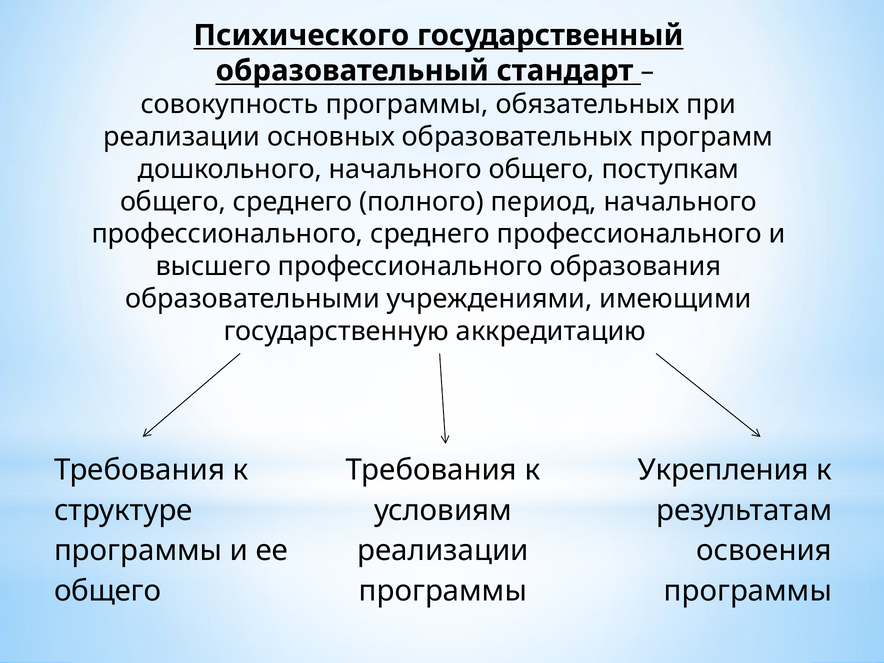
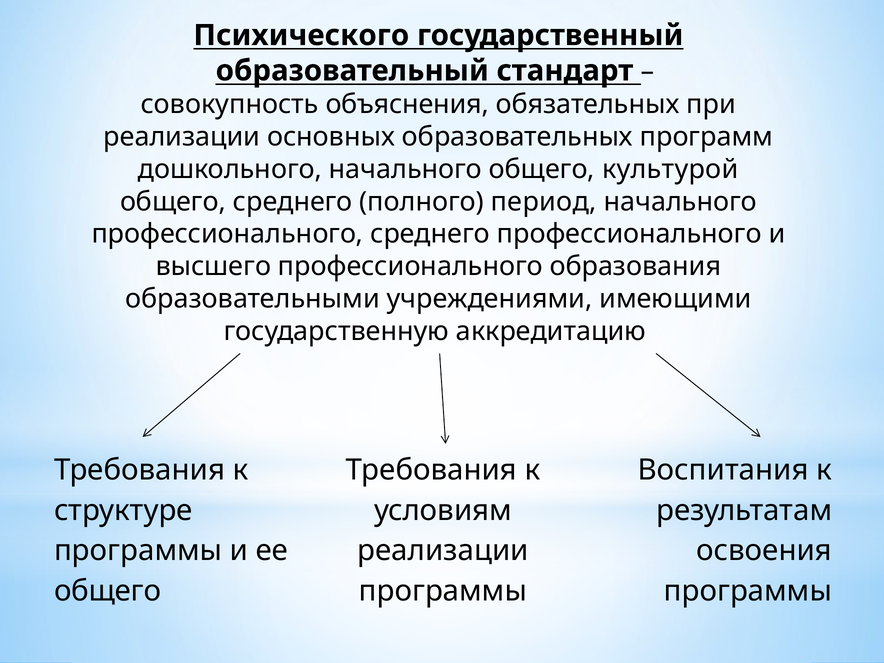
совокупность программы: программы -> объяснения (407, 104)
поступкам: поступкам -> культурой (670, 169)
Укрепления: Укрепления -> Воспитания (723, 470)
